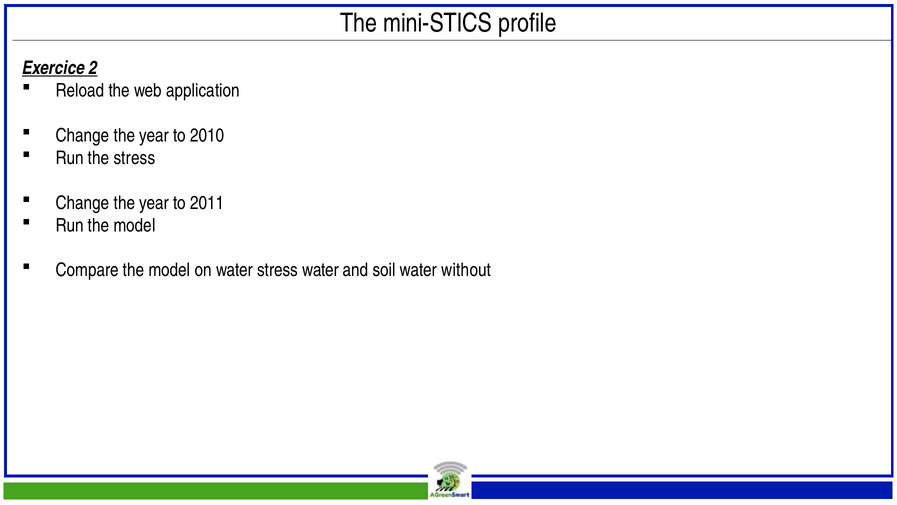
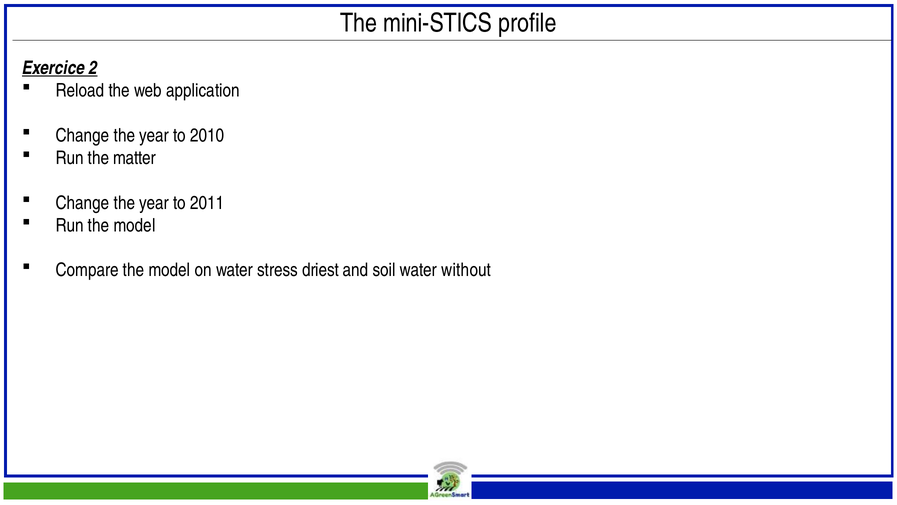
the stress: stress -> matter (135, 158)
stress water: water -> driest (321, 270)
